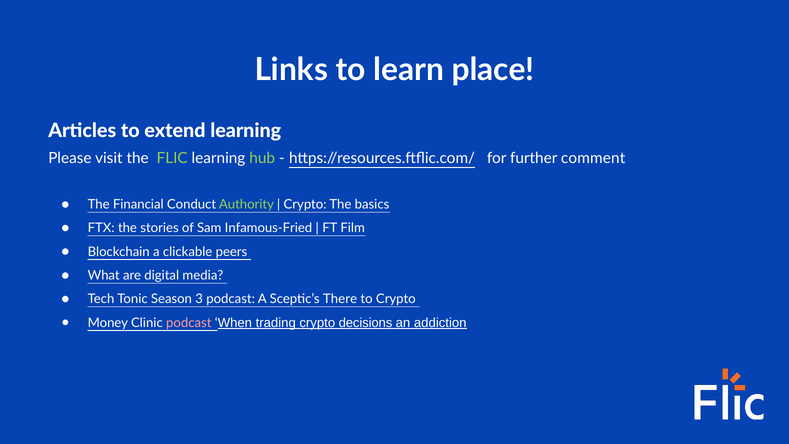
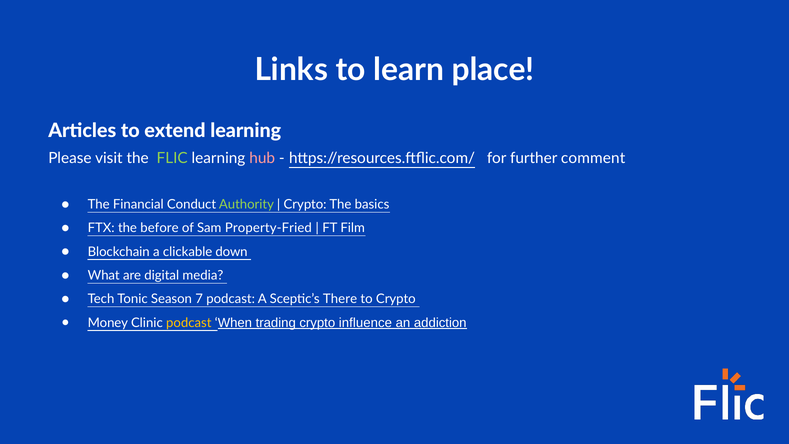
hub colour: light green -> pink (262, 158)
stories: stories -> before (159, 228)
Infamous-Fried: Infamous-Fried -> Property-Fried (268, 228)
peers: peers -> down (232, 252)
3: 3 -> 7 (199, 299)
podcast colour: pink -> yellow (189, 323)
decisions: decisions -> influence (365, 323)
